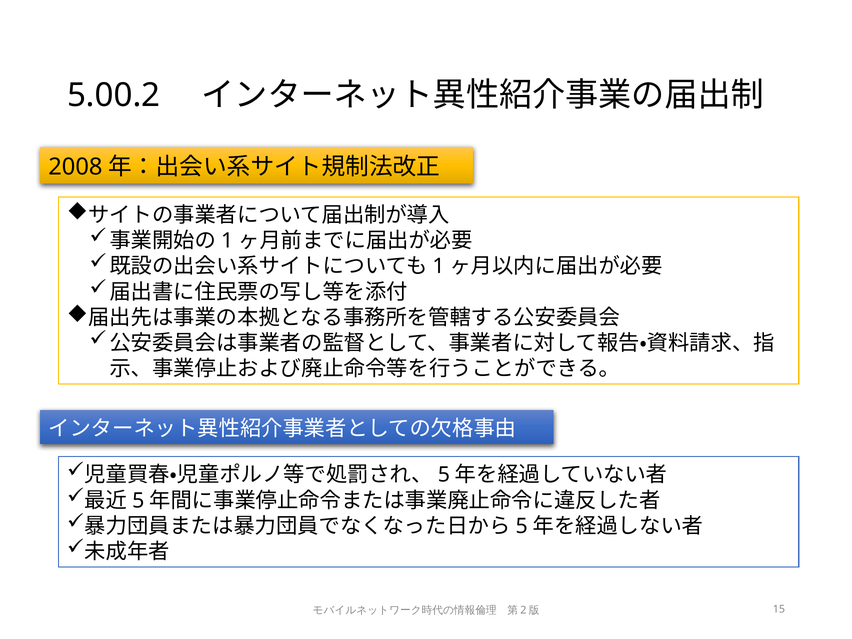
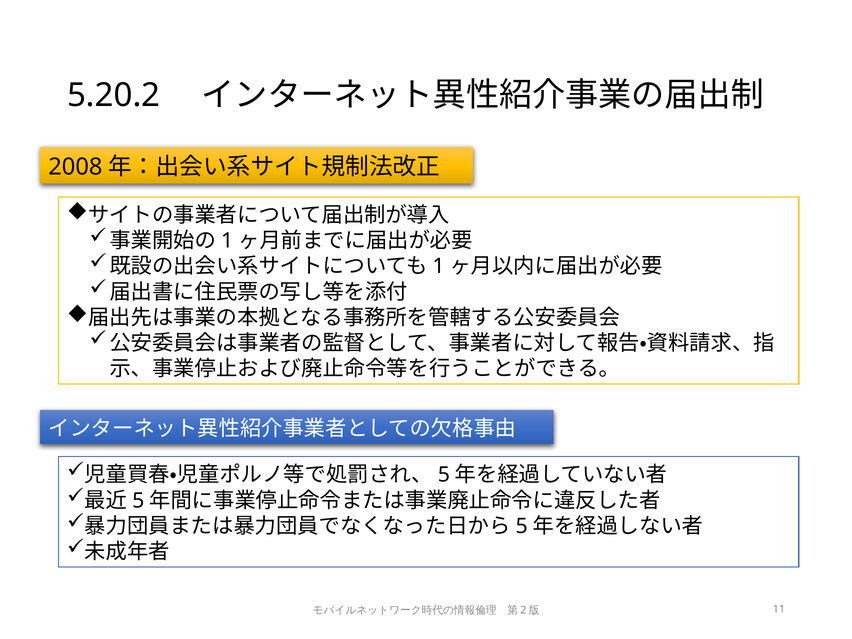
5.00.2: 5.00.2 -> 5.20.2 (114, 96)
15: 15 -> 11 (779, 609)
